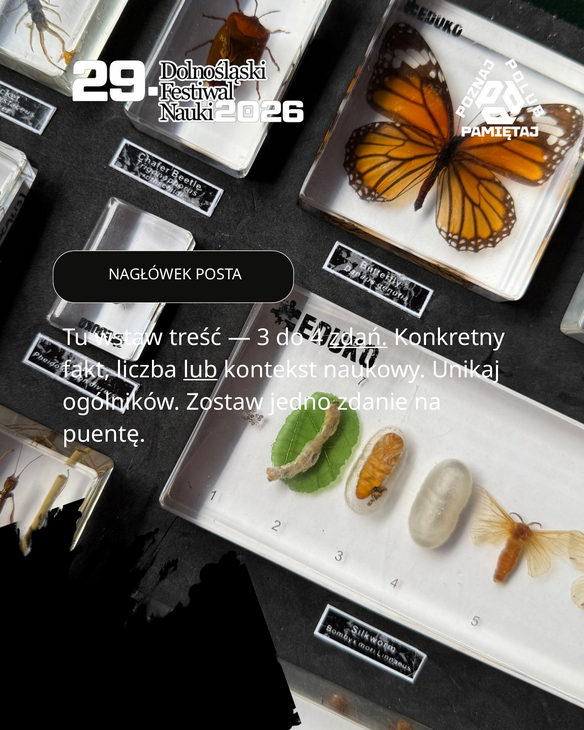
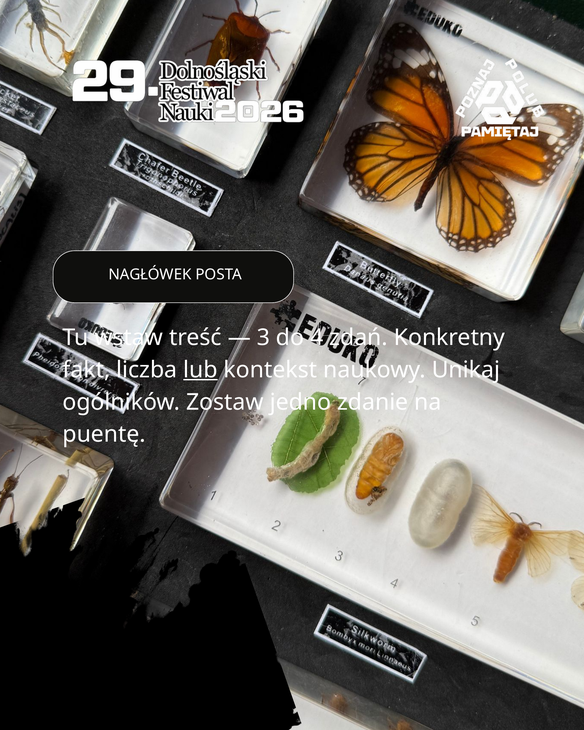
zdań underline: present -> none (359, 337)
